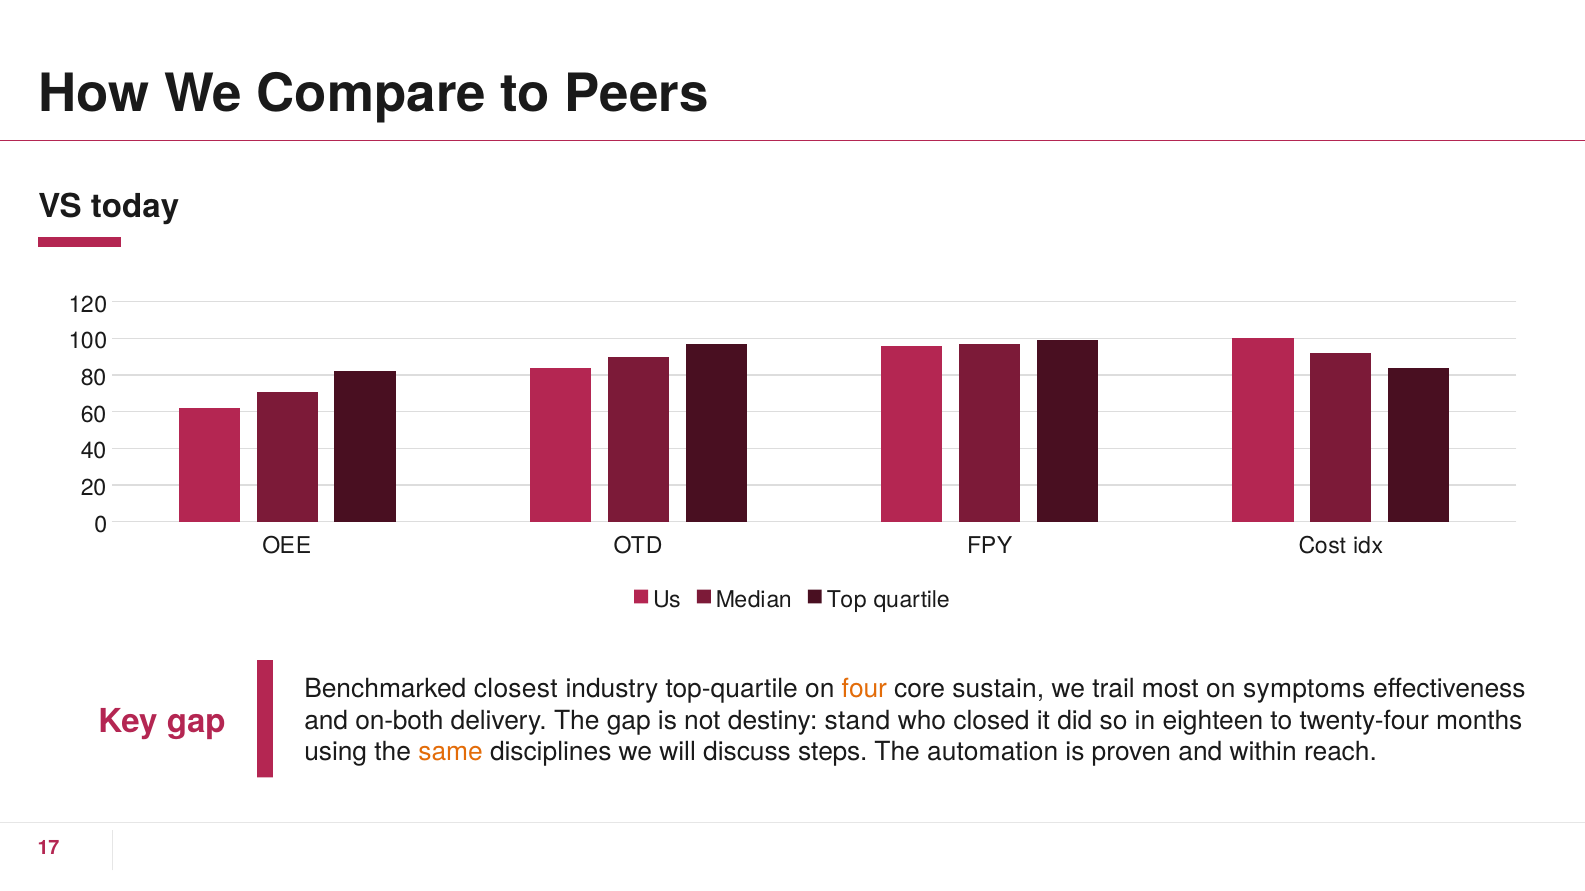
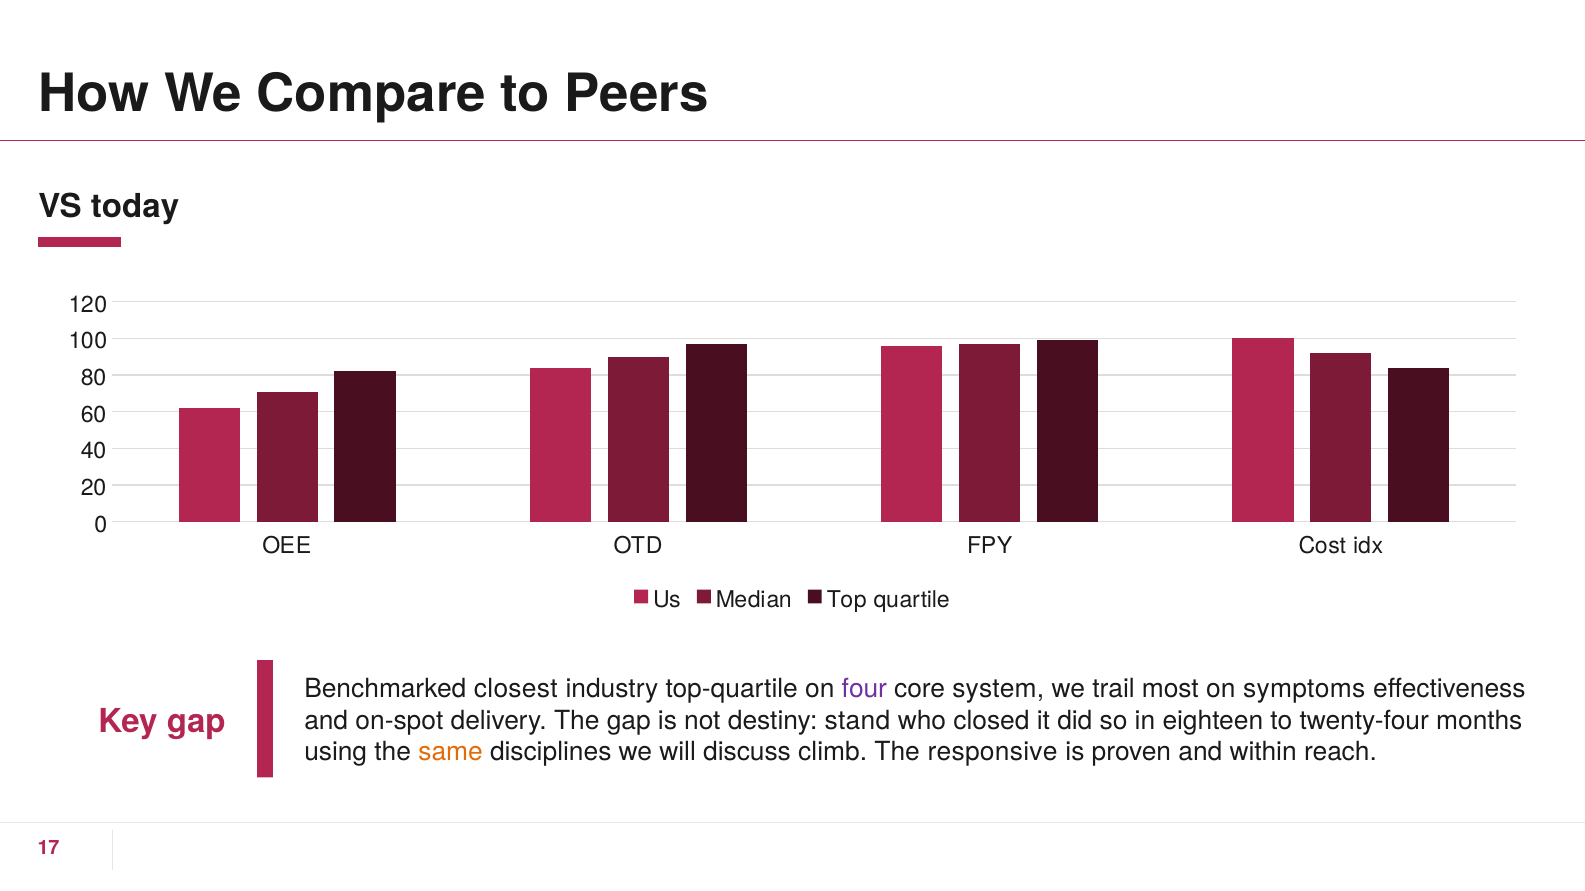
four colour: orange -> purple (864, 689)
sustain: sustain -> system (998, 689)
on-both: on-both -> on-spot (399, 721)
steps: steps -> climb (833, 753)
automation: automation -> responsive (993, 753)
